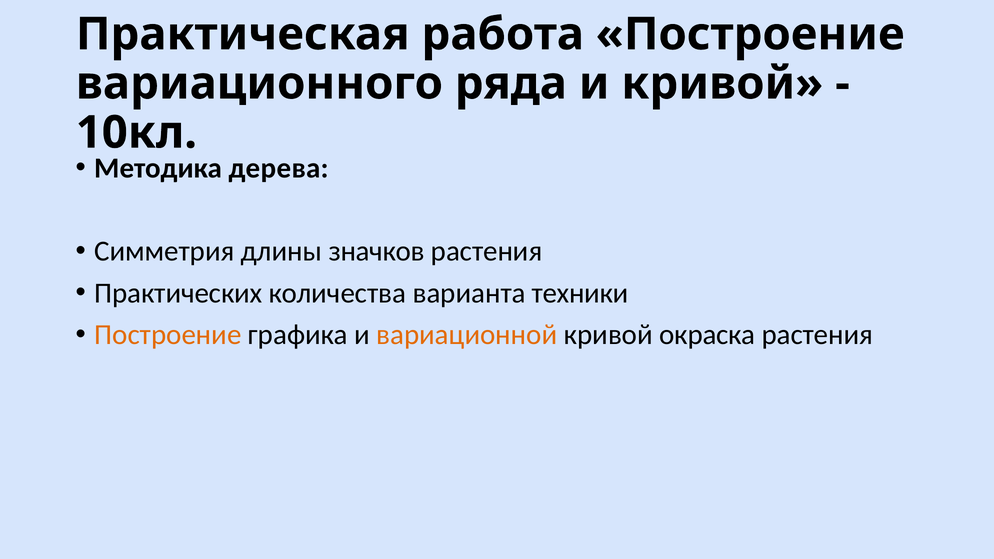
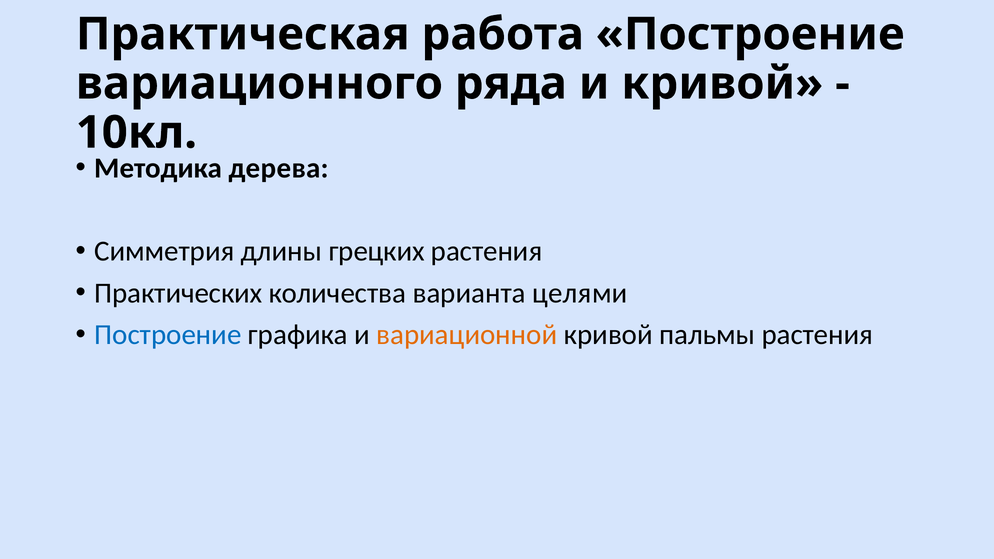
значков: значков -> грецких (377, 251)
техники: техники -> целями (580, 293)
Построение colour: orange -> blue (168, 335)
окраска: окраска -> пальмы (707, 335)
